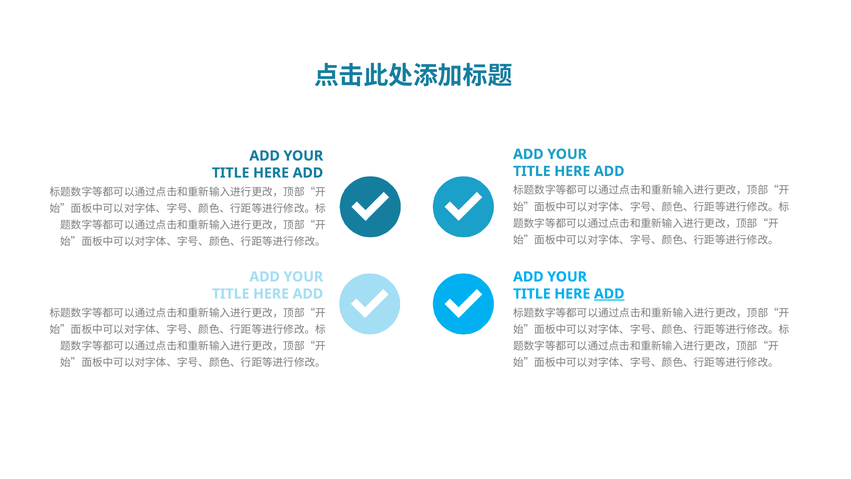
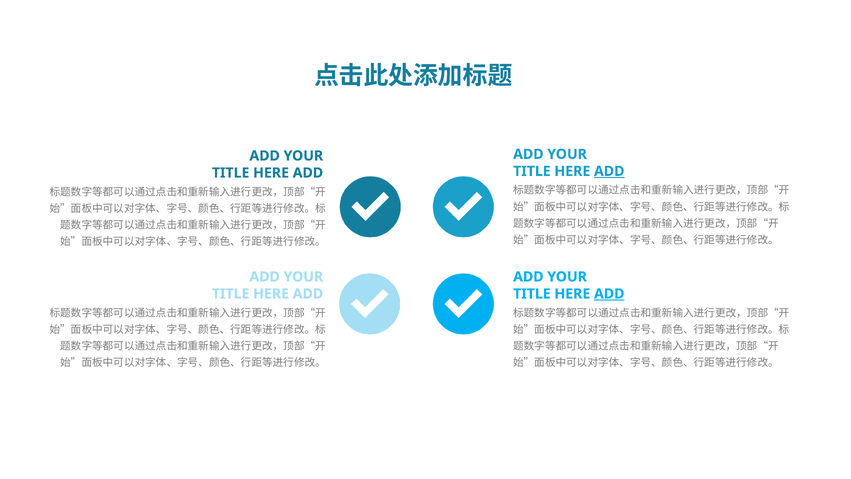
ADD underline: none -> present (609, 171)
